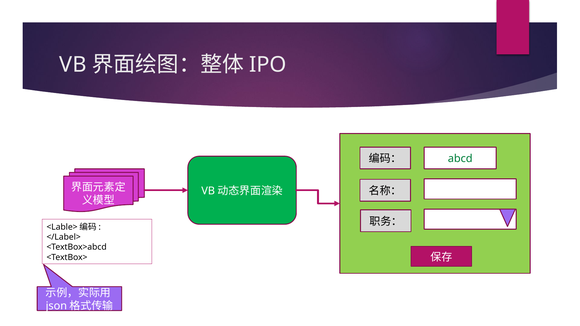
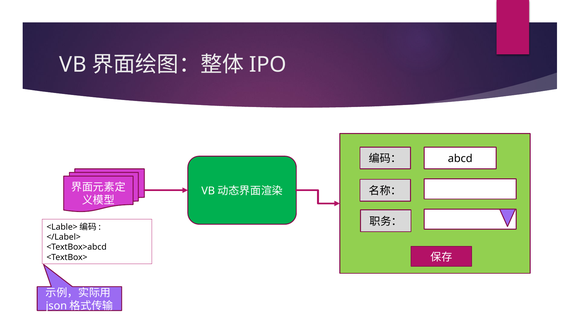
abcd colour: green -> black (460, 159)
